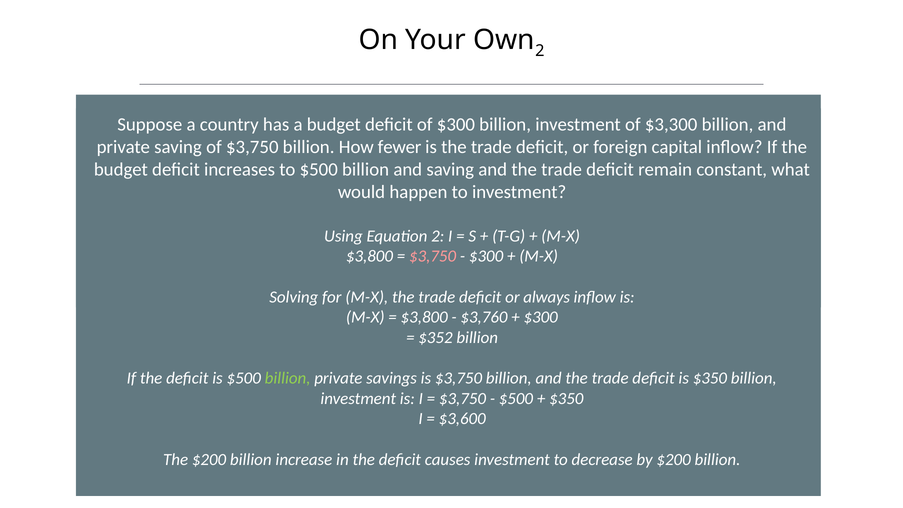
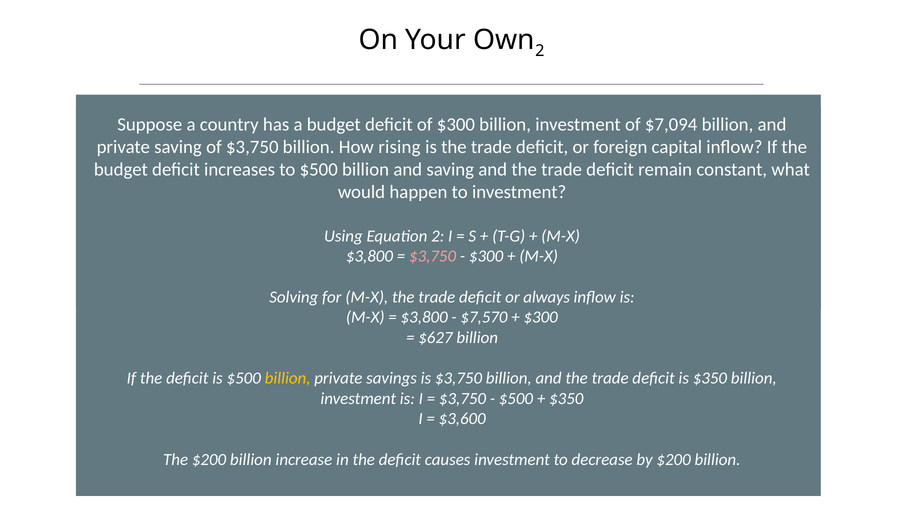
$3,300: $3,300 -> $7,094 (671, 124)
fewer: fewer -> rising (399, 147)
$3,760: $3,760 -> $7,570 (484, 317)
$352: $352 -> $627 (435, 338)
billion colour: light green -> yellow (288, 378)
